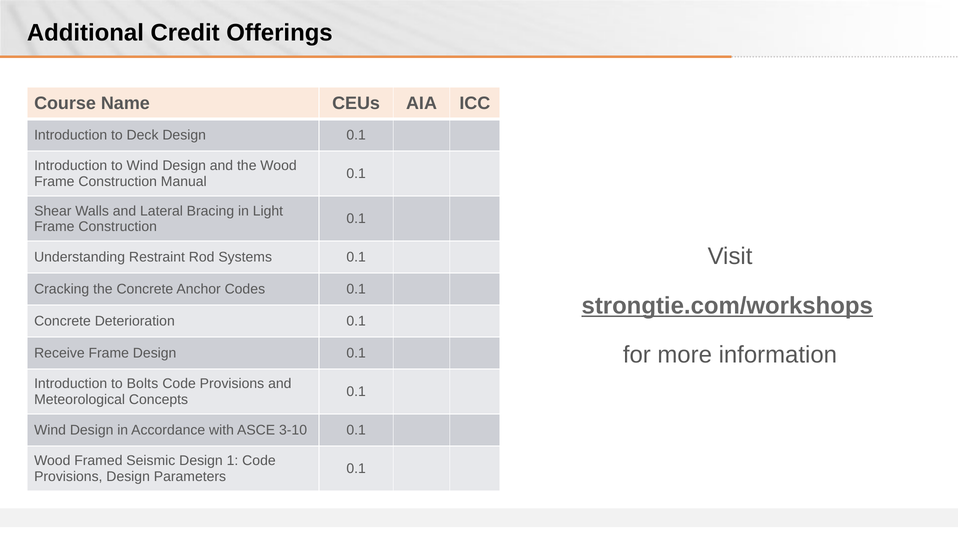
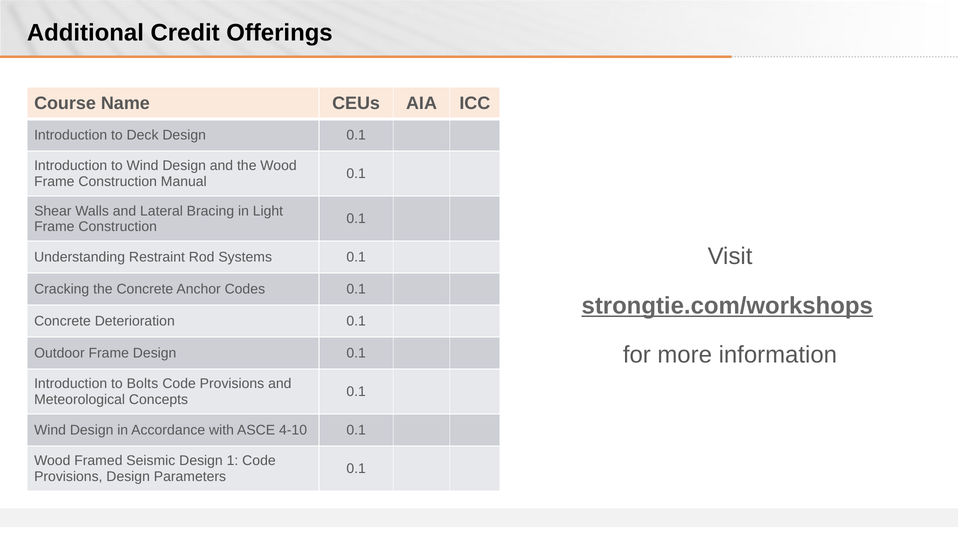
Receive: Receive -> Outdoor (59, 353)
3-10: 3-10 -> 4-10 (293, 430)
